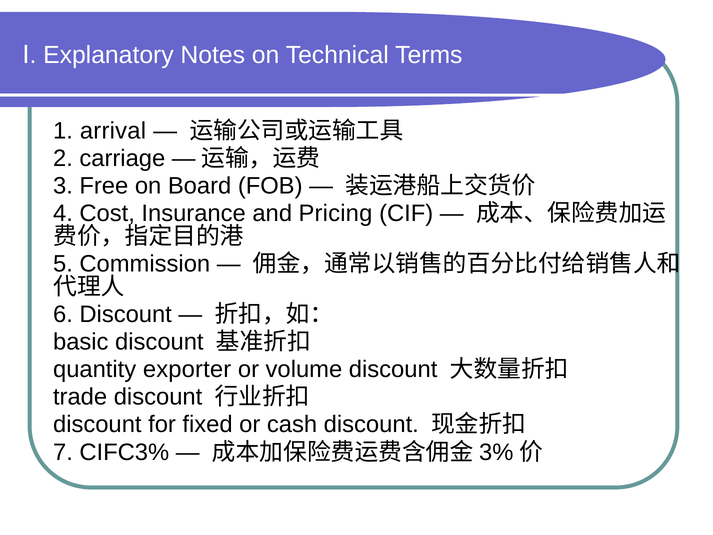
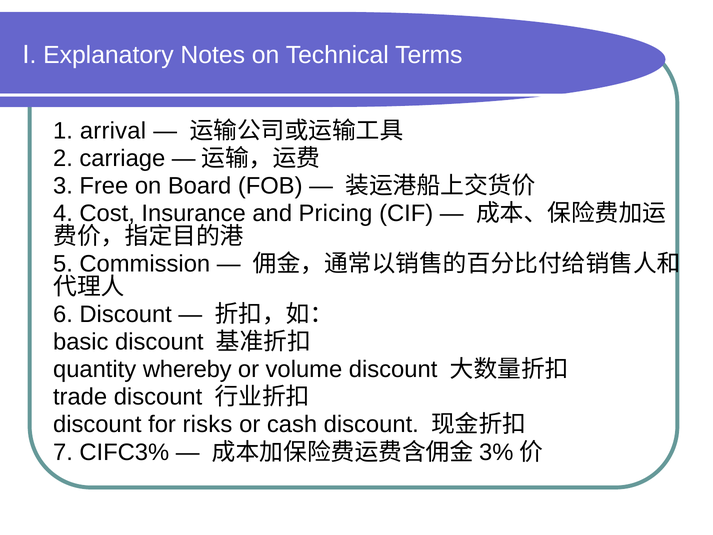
exporter: exporter -> whereby (187, 369)
fixed: fixed -> risks (207, 424)
